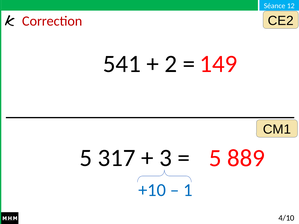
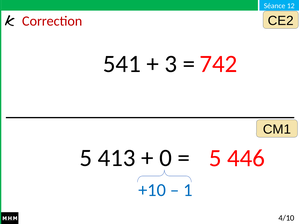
2: 2 -> 3 (171, 64)
149: 149 -> 742 (218, 64)
317: 317 -> 413 (117, 158)
3: 3 -> 0 (166, 158)
889: 889 -> 446 (246, 158)
